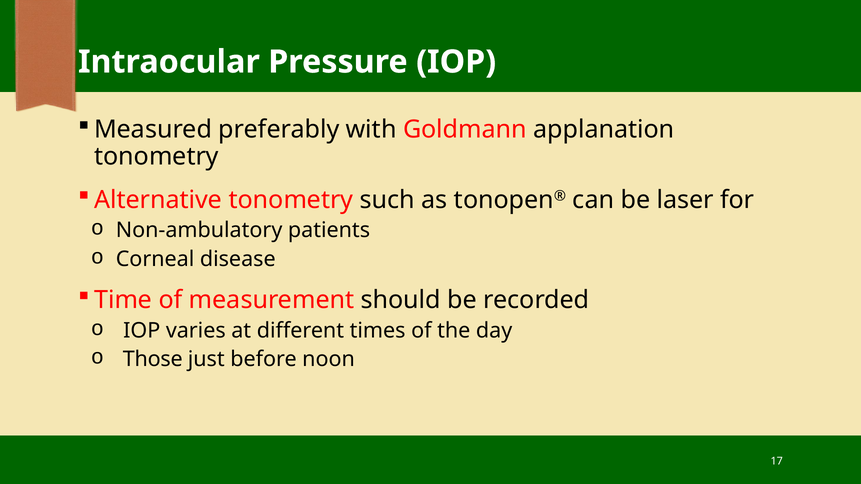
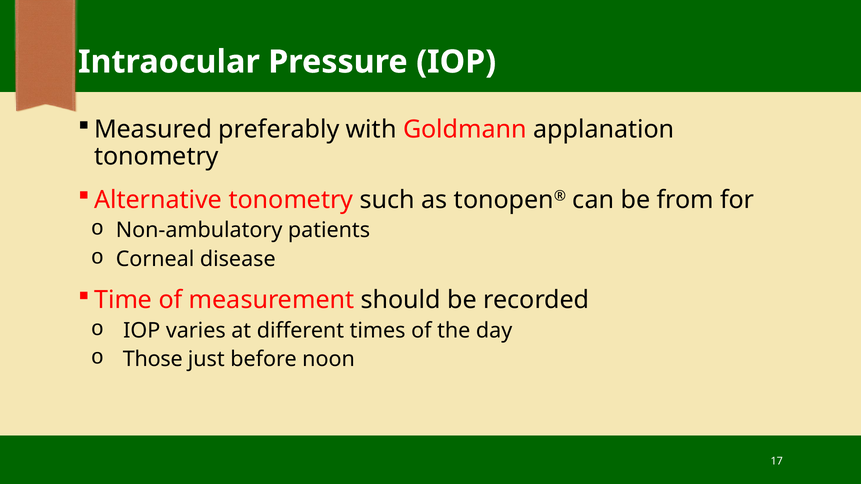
laser: laser -> from (685, 200)
